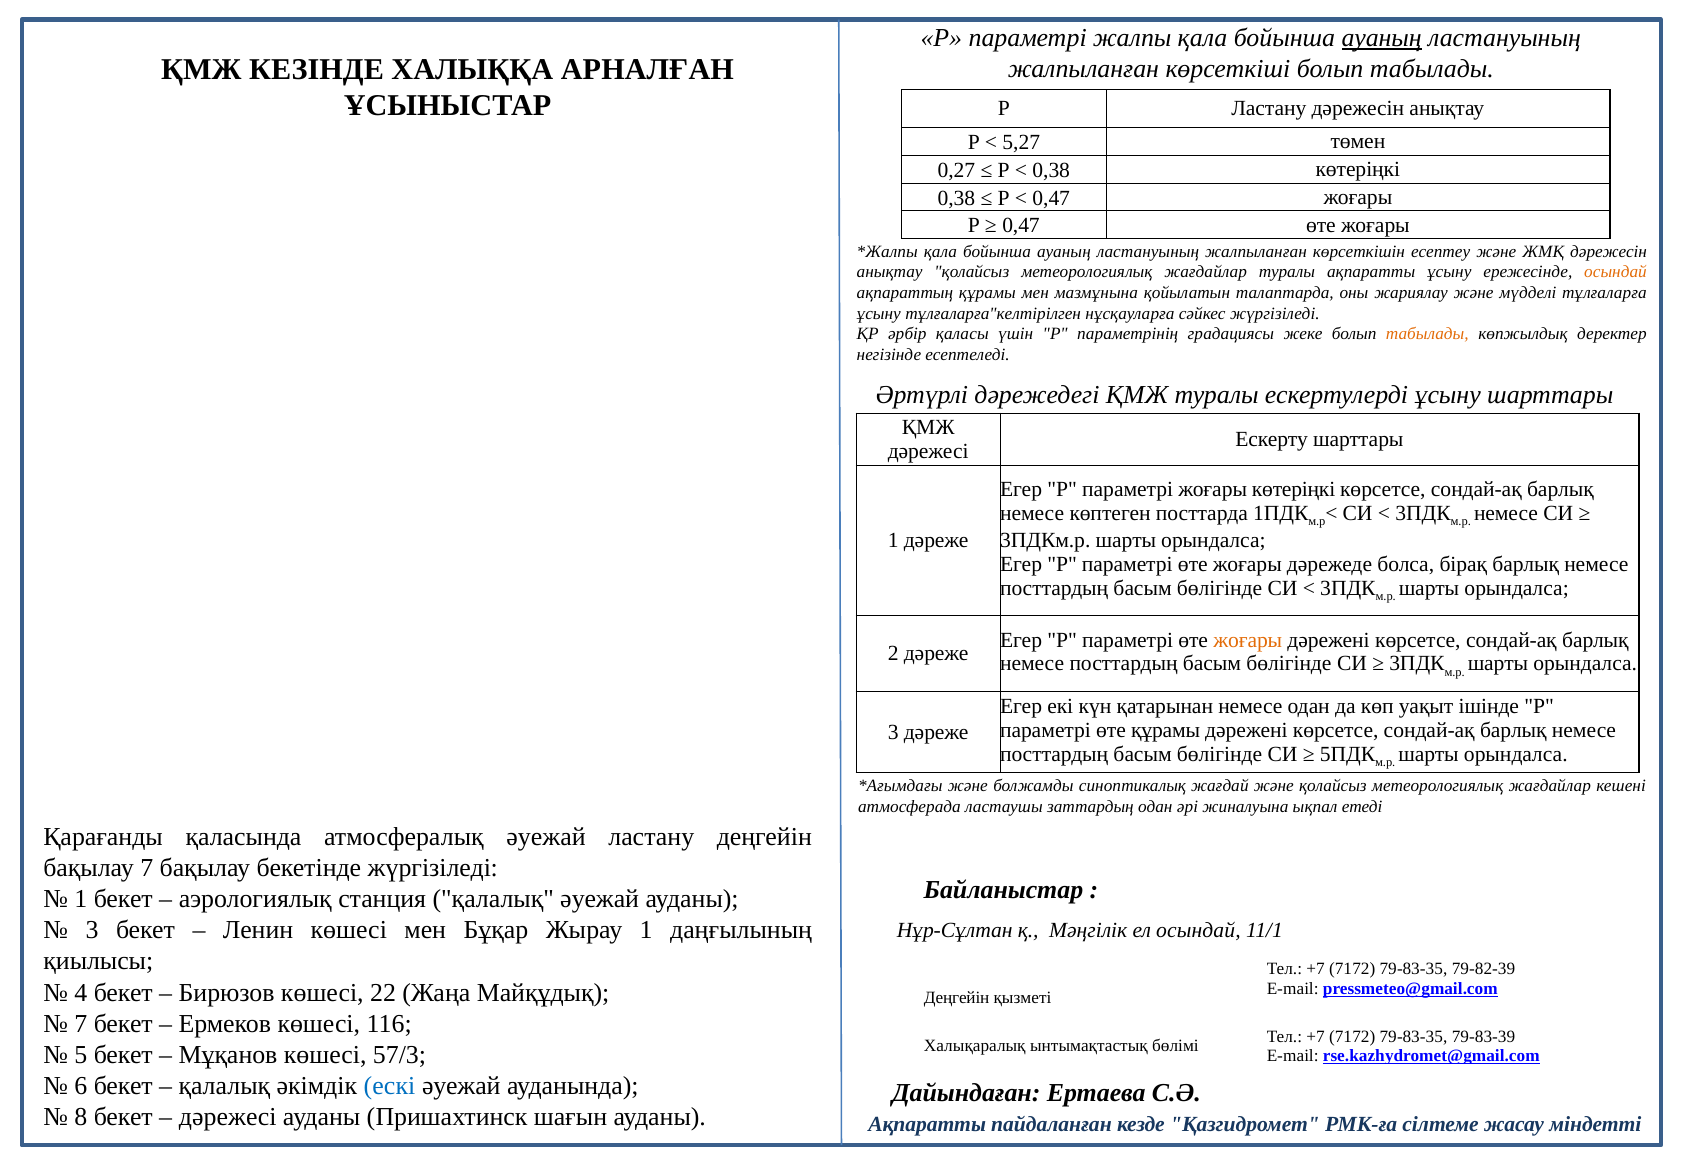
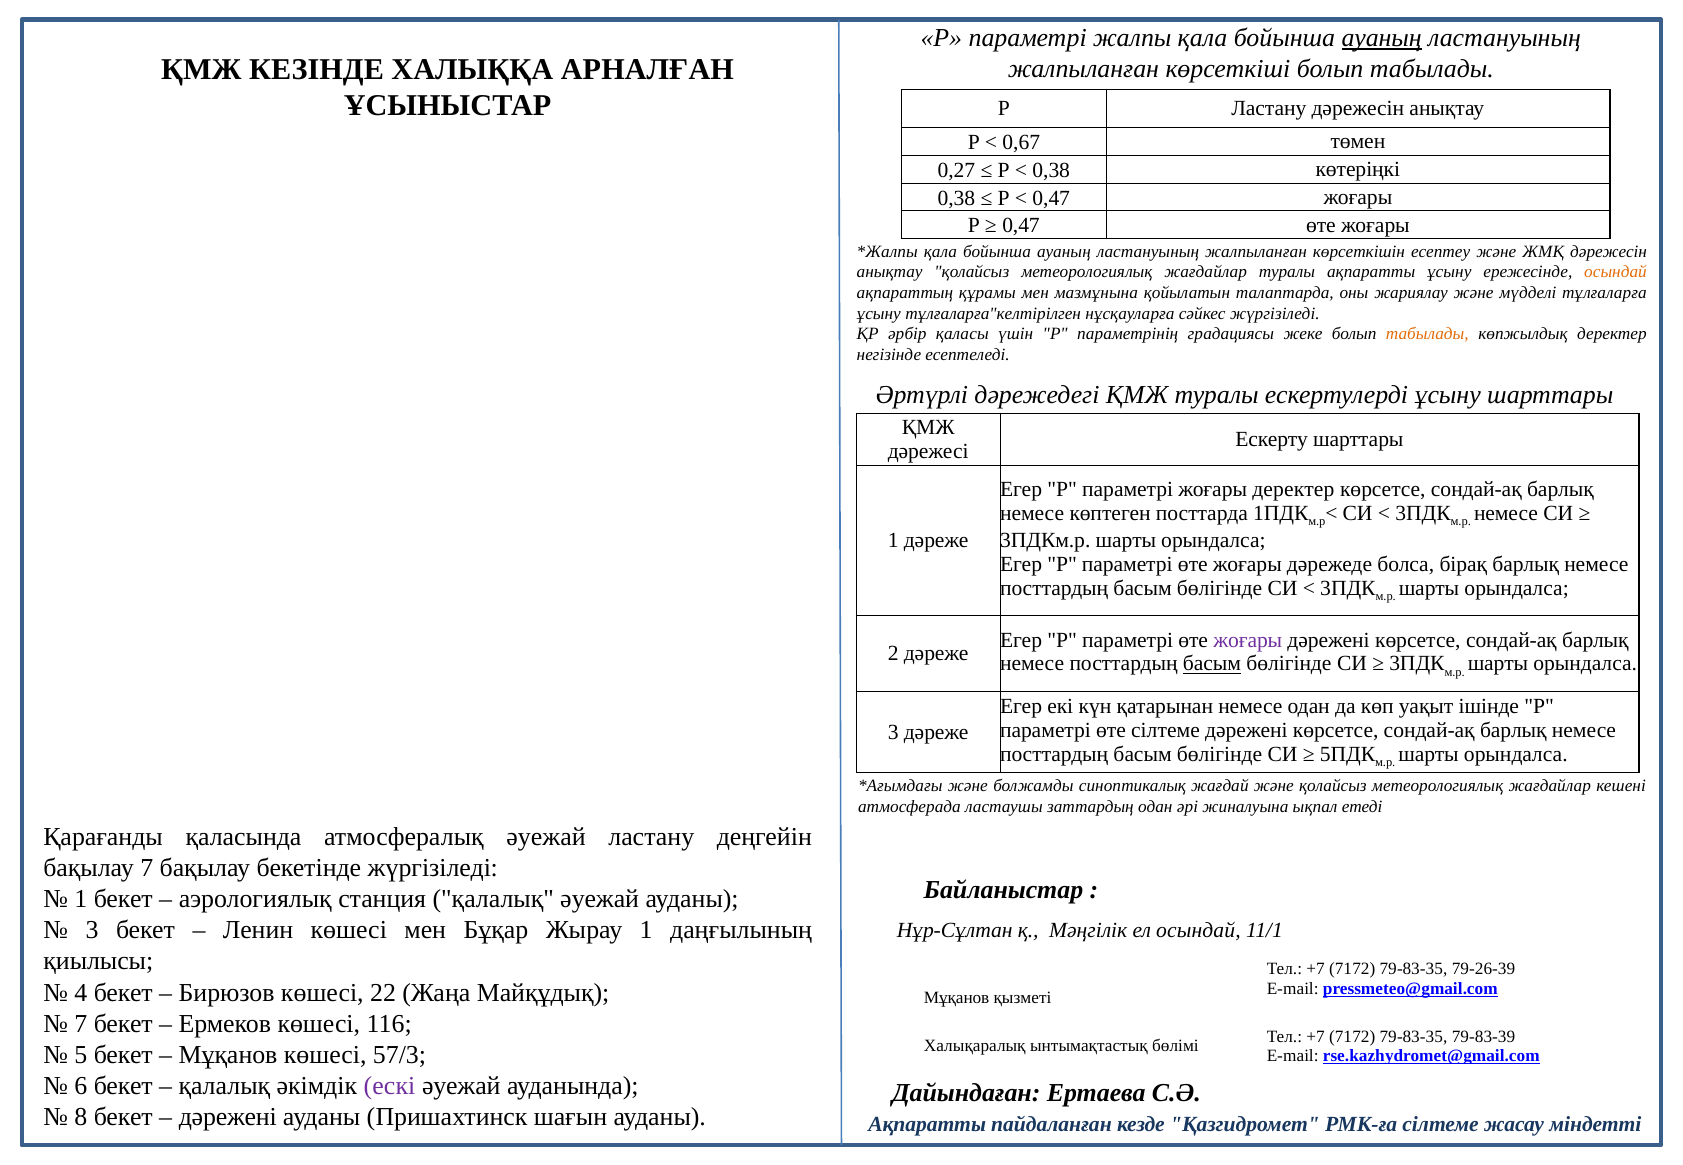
5,27: 5,27 -> 0,67 (1021, 143)
жоғары көтеріңкі: көтеріңкі -> деректер (1293, 490)
жоғары colour: orange -> purple (1248, 640)
басым underline: none -> present (1212, 664)
өте құрамы: құрамы -> сілтеме (1166, 730)
79-82-39: 79-82-39 -> 79-26-39 (1483, 969)
Деңгейін: Деңгейін -> Мұқанов (957, 998)
ескі colour: blue -> purple (390, 1086)
дәрежесі: дәрежесі -> дәрежені (228, 1117)
